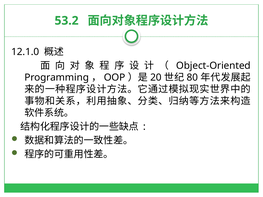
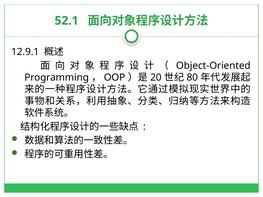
53.2: 53.2 -> 52.1 (67, 21)
12.1.0: 12.1.0 -> 12.9.1 (25, 52)
